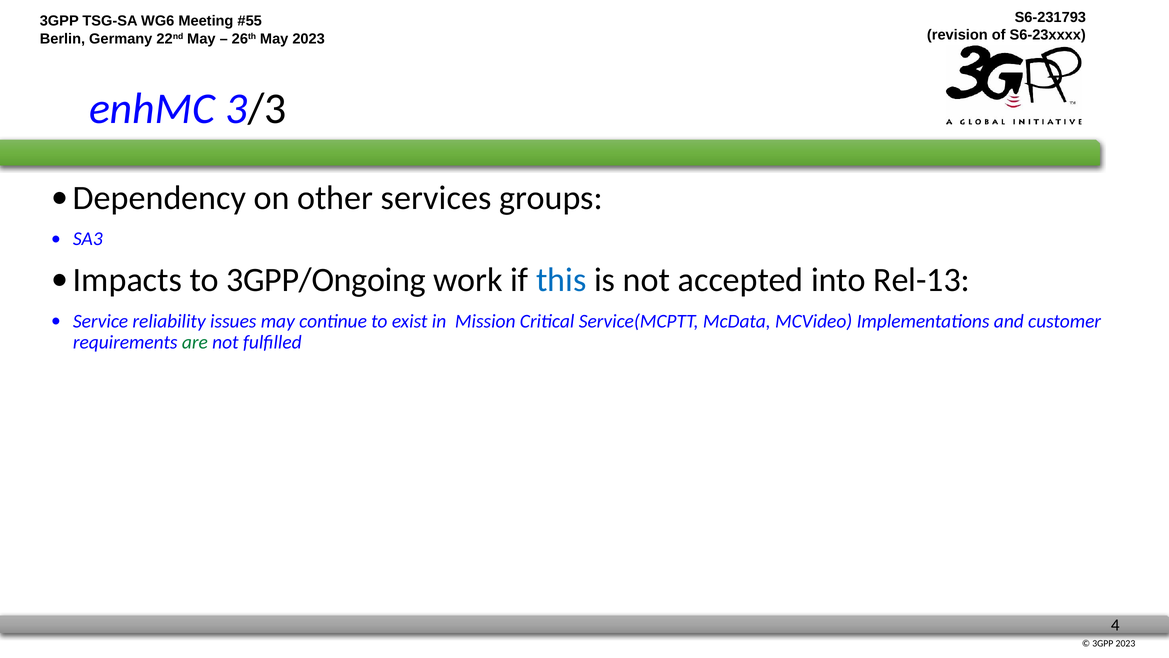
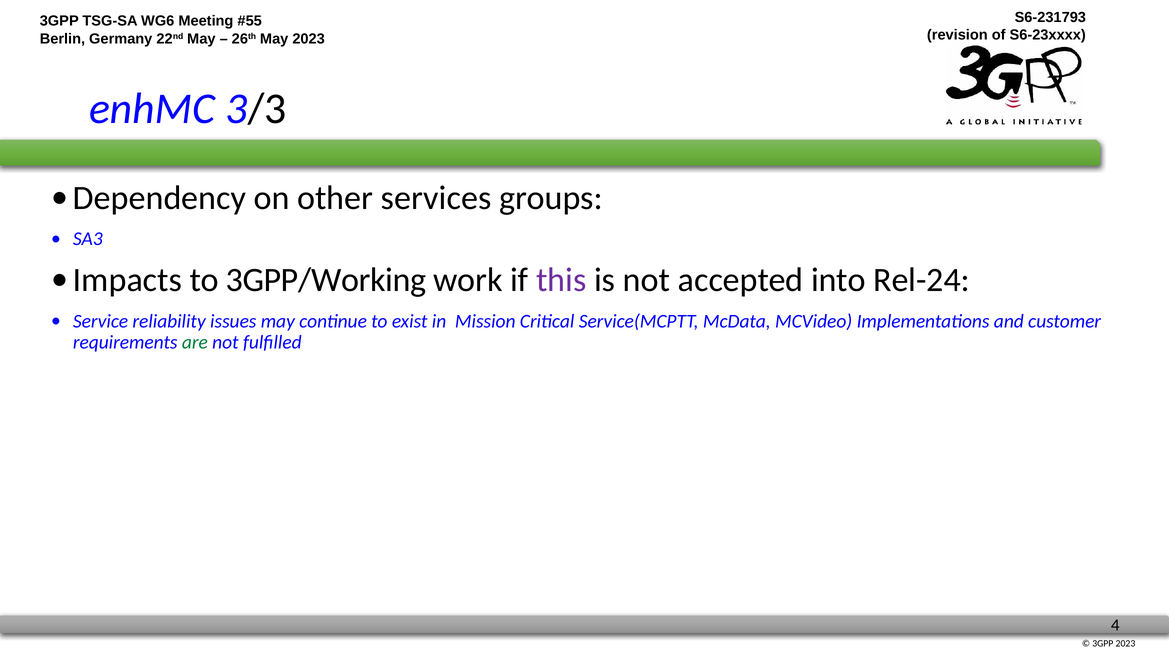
3GPP/Ongoing: 3GPP/Ongoing -> 3GPP/Working (326, 280)
this colour: blue -> purple (561, 280)
Rel-13: Rel-13 -> Rel-24 (922, 280)
